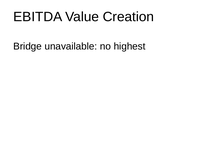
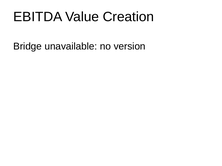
highest: highest -> version (130, 47)
